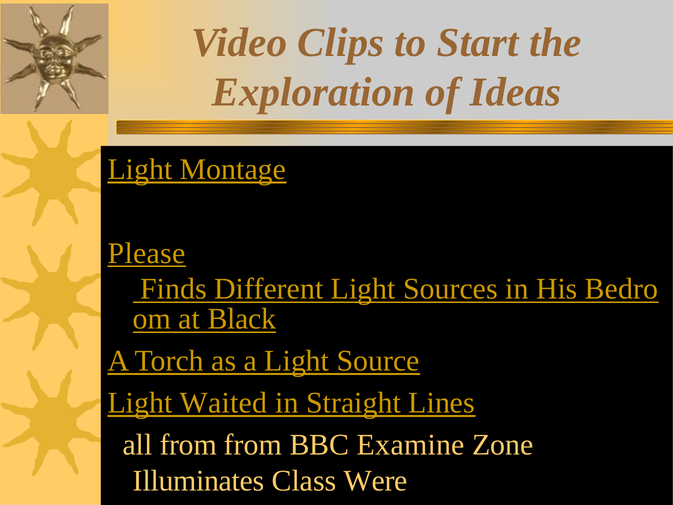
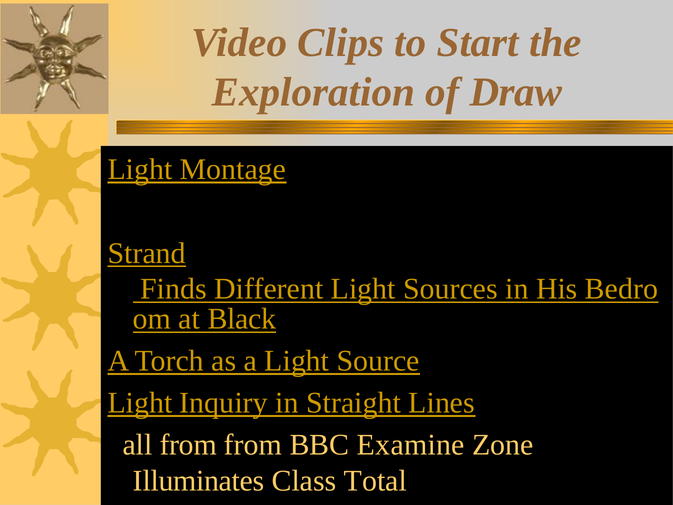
Ideas: Ideas -> Draw (516, 92)
Please: Please -> Strand (147, 253)
Waited: Waited -> Inquiry (224, 403)
Were: Were -> Total (375, 480)
